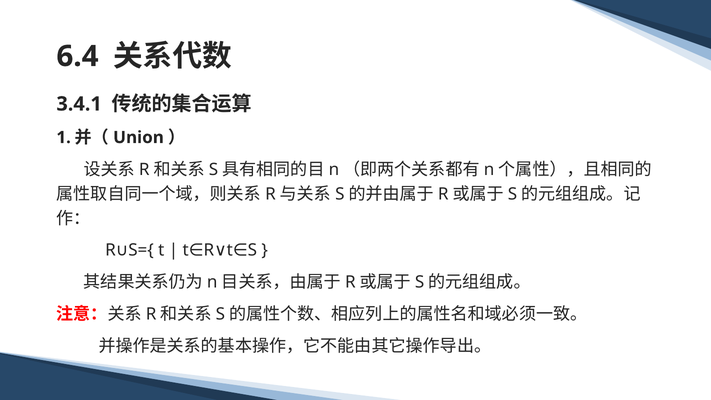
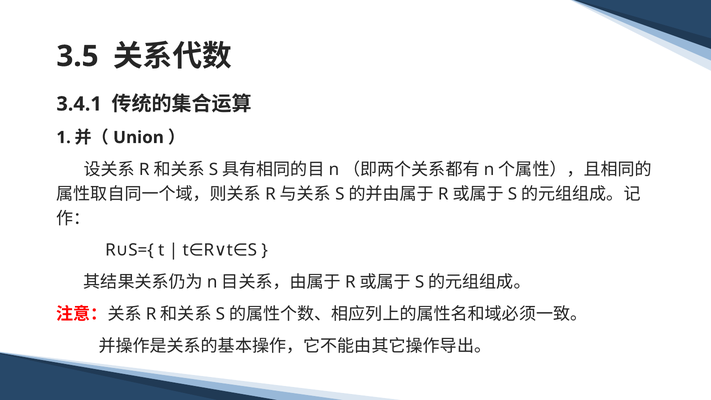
6.4: 6.4 -> 3.5 (78, 56)
